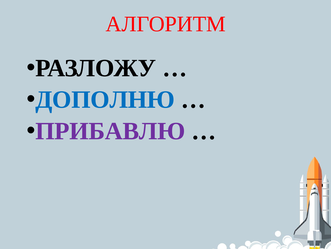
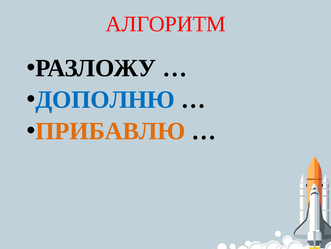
ПРИБАВЛЮ colour: purple -> orange (110, 131)
